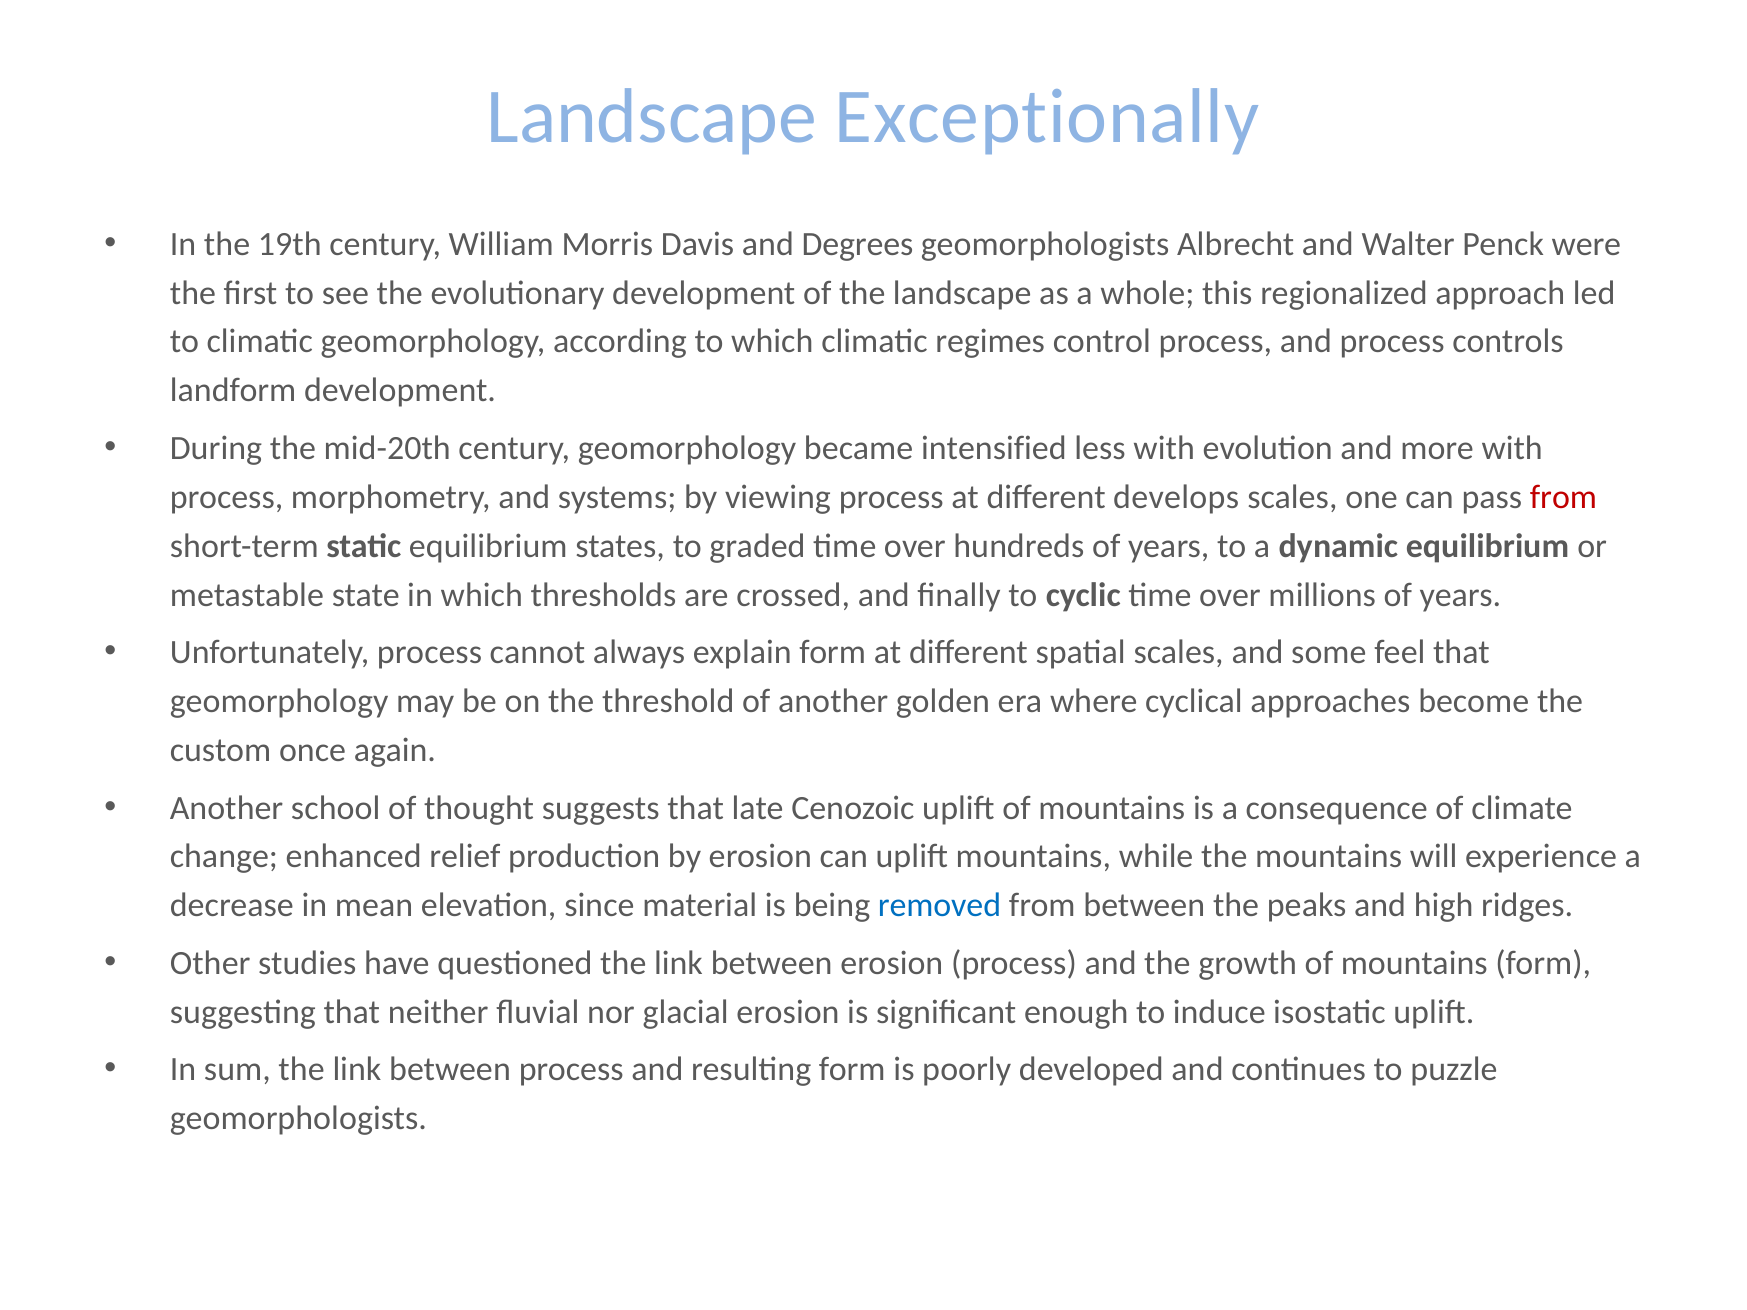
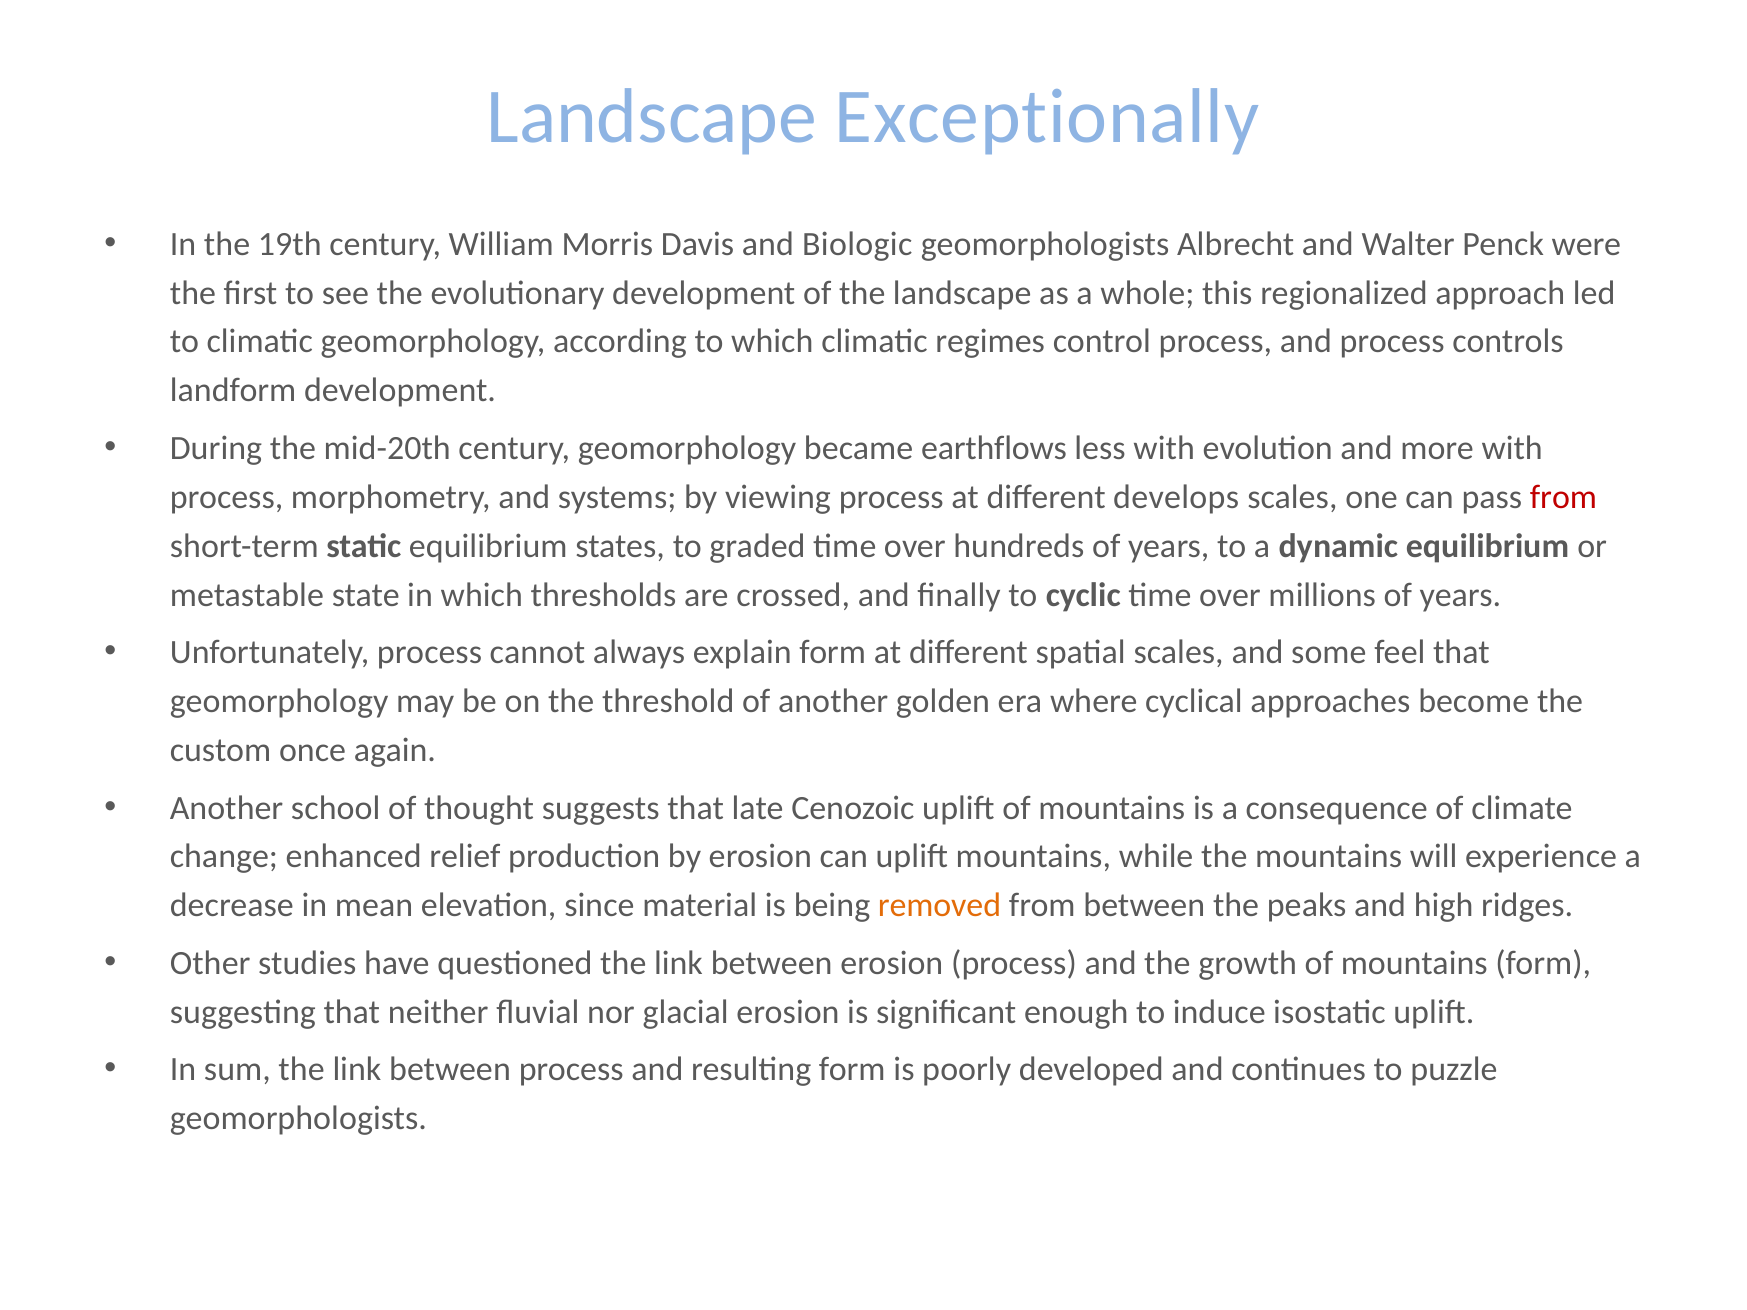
Degrees: Degrees -> Biologic (857, 244)
intensified: intensified -> earthflows (994, 448)
removed colour: blue -> orange (939, 906)
